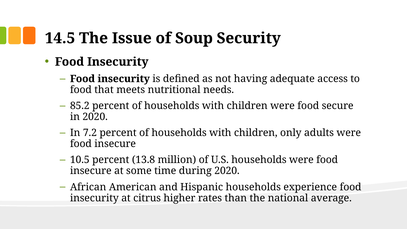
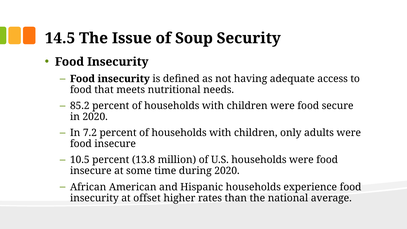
citrus: citrus -> offset (147, 198)
